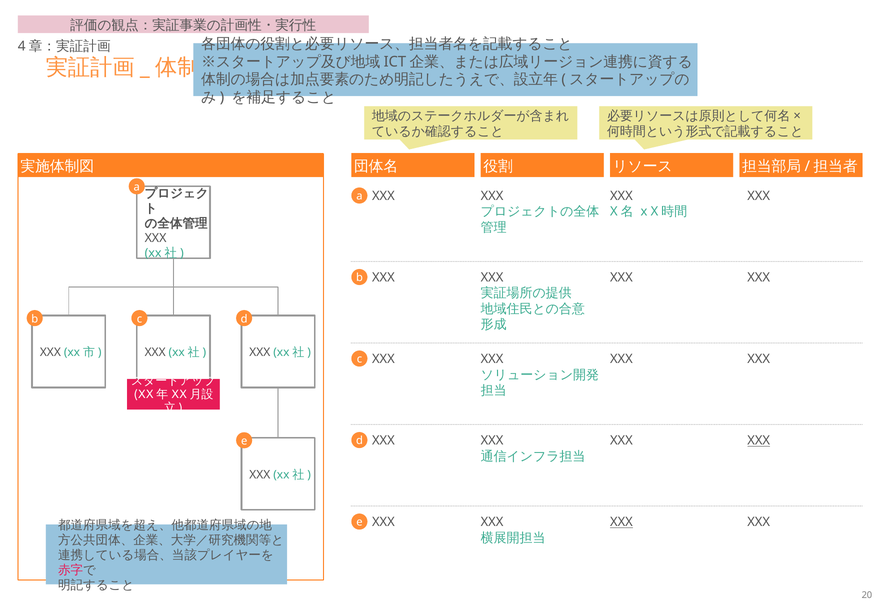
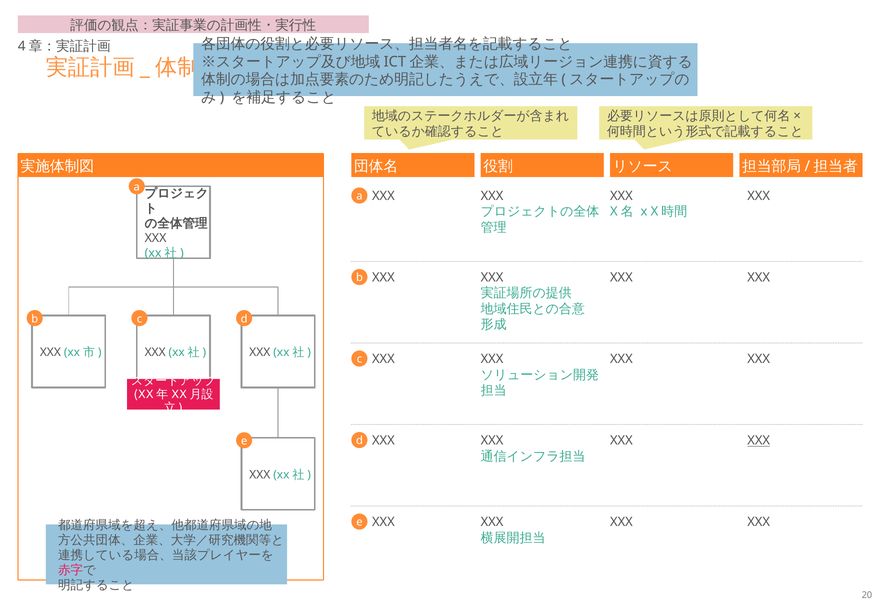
XXX underline: present -> none (621, 522)
